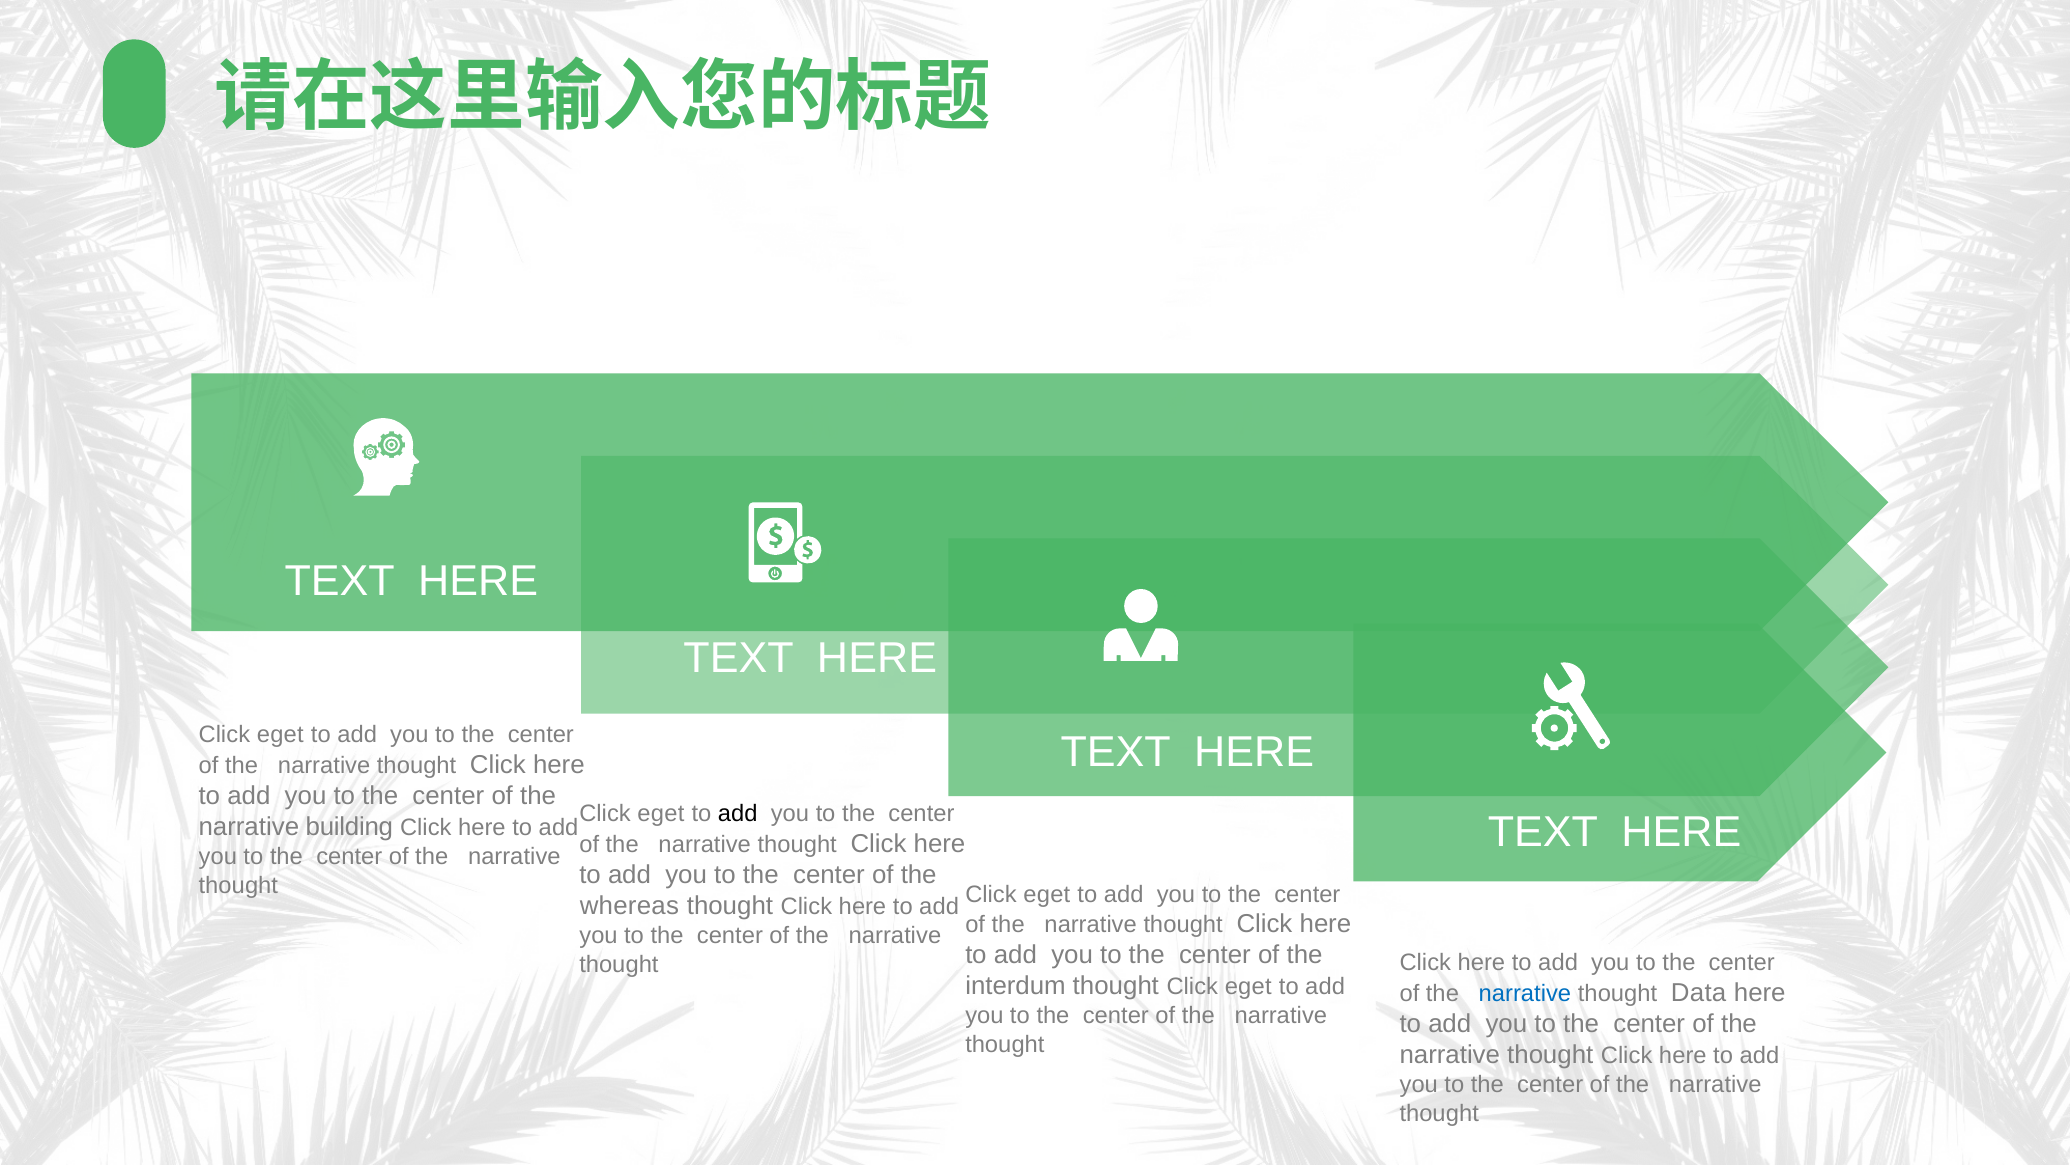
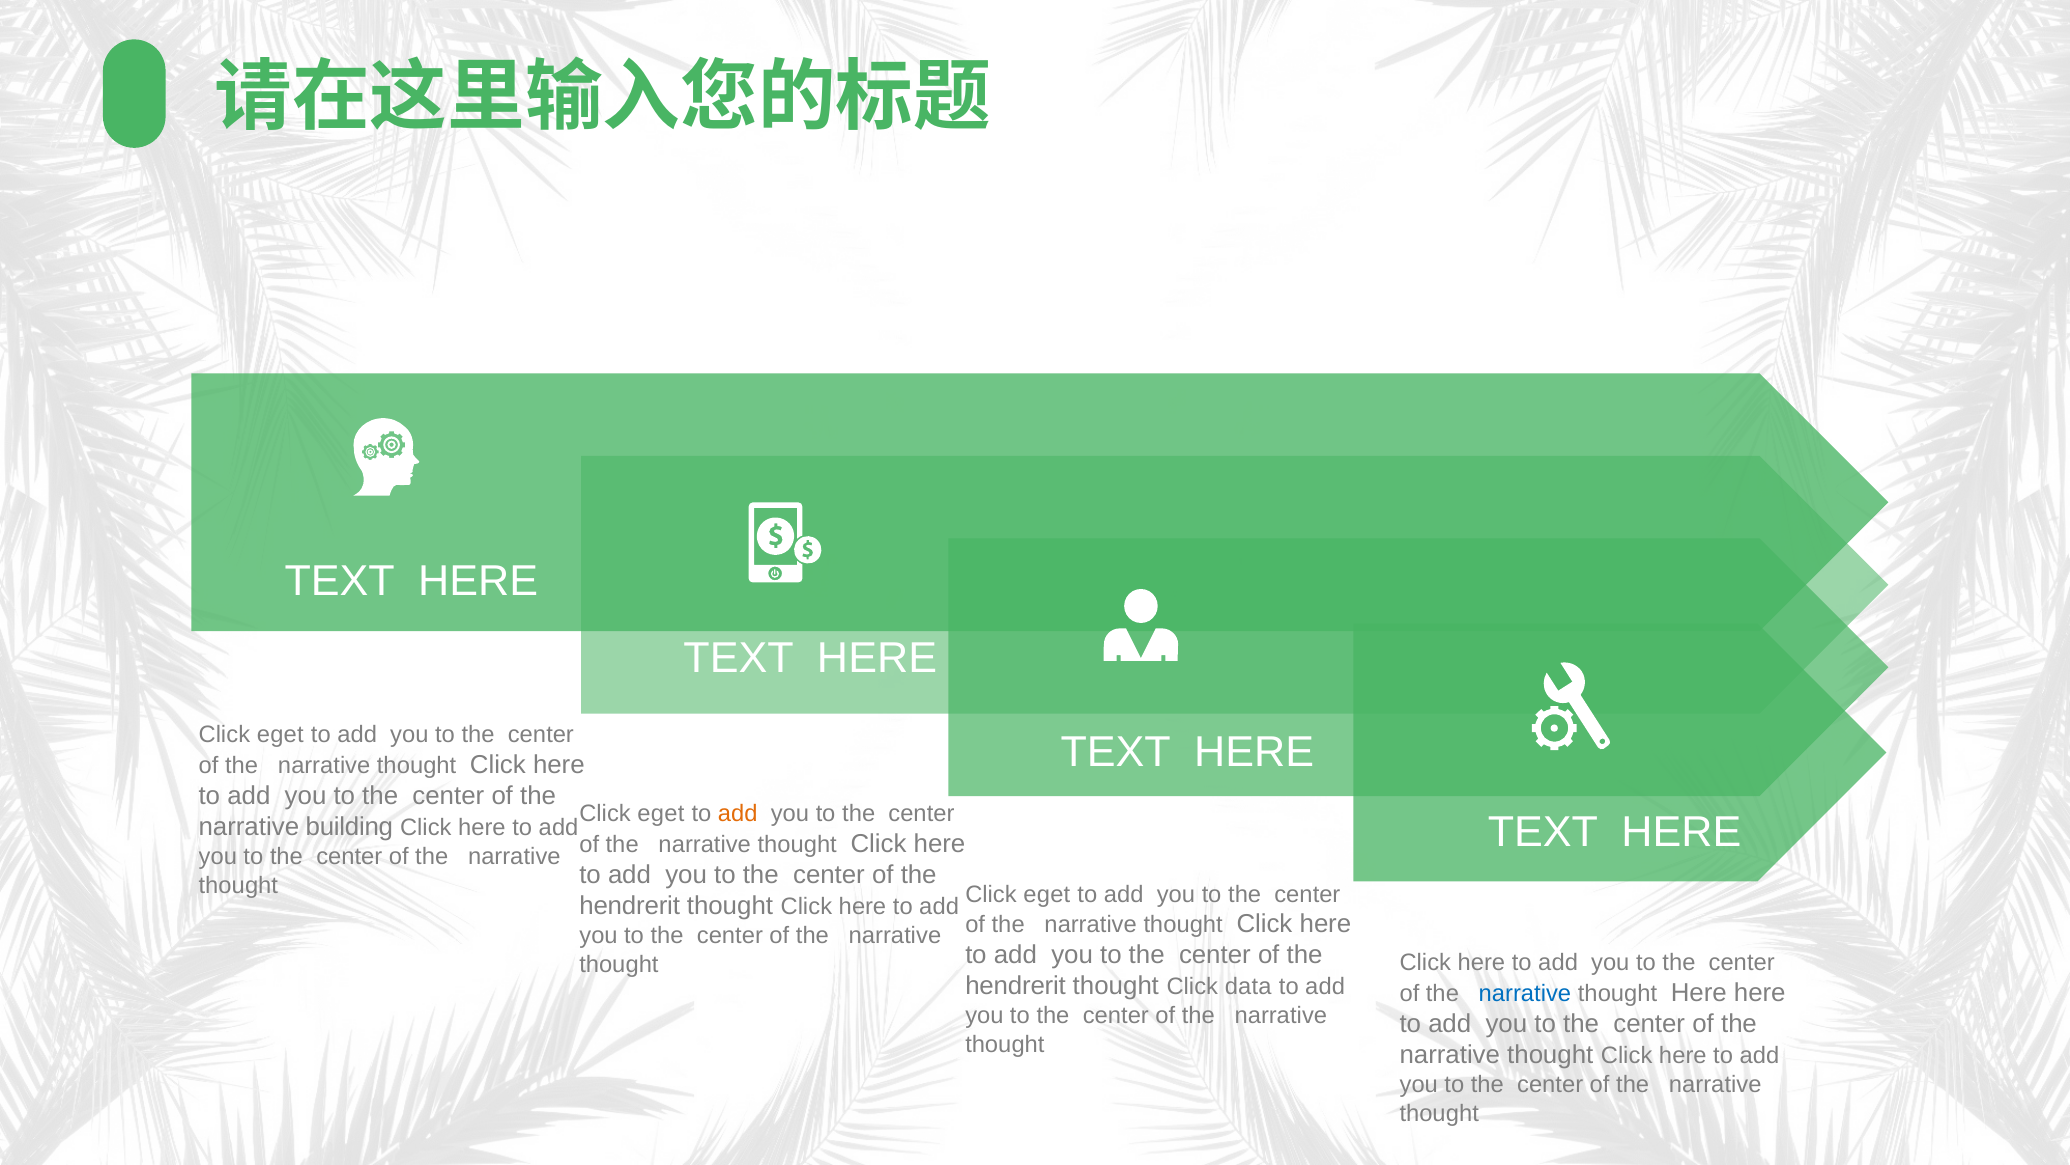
add colour: black -> orange (738, 814)
whereas: whereas -> hendrerit (630, 906)
interdum: interdum -> hendrerit (1016, 986)
eget: eget -> data (1248, 987)
thought Data: Data -> Here (1699, 993)
